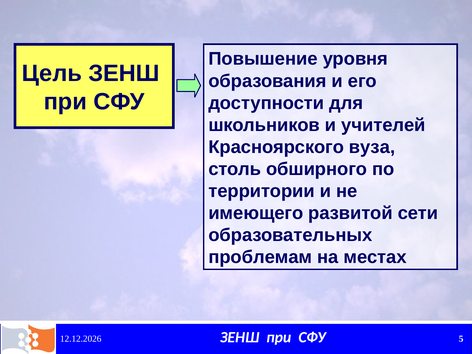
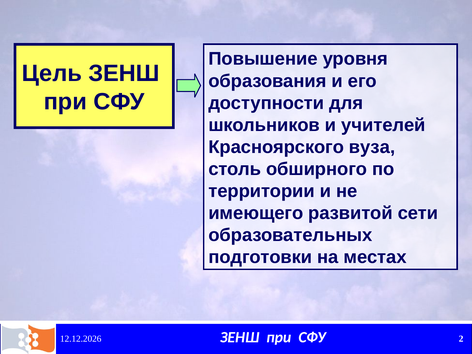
проблемам: проблемам -> подготовки (260, 257)
5: 5 -> 2 (461, 339)
